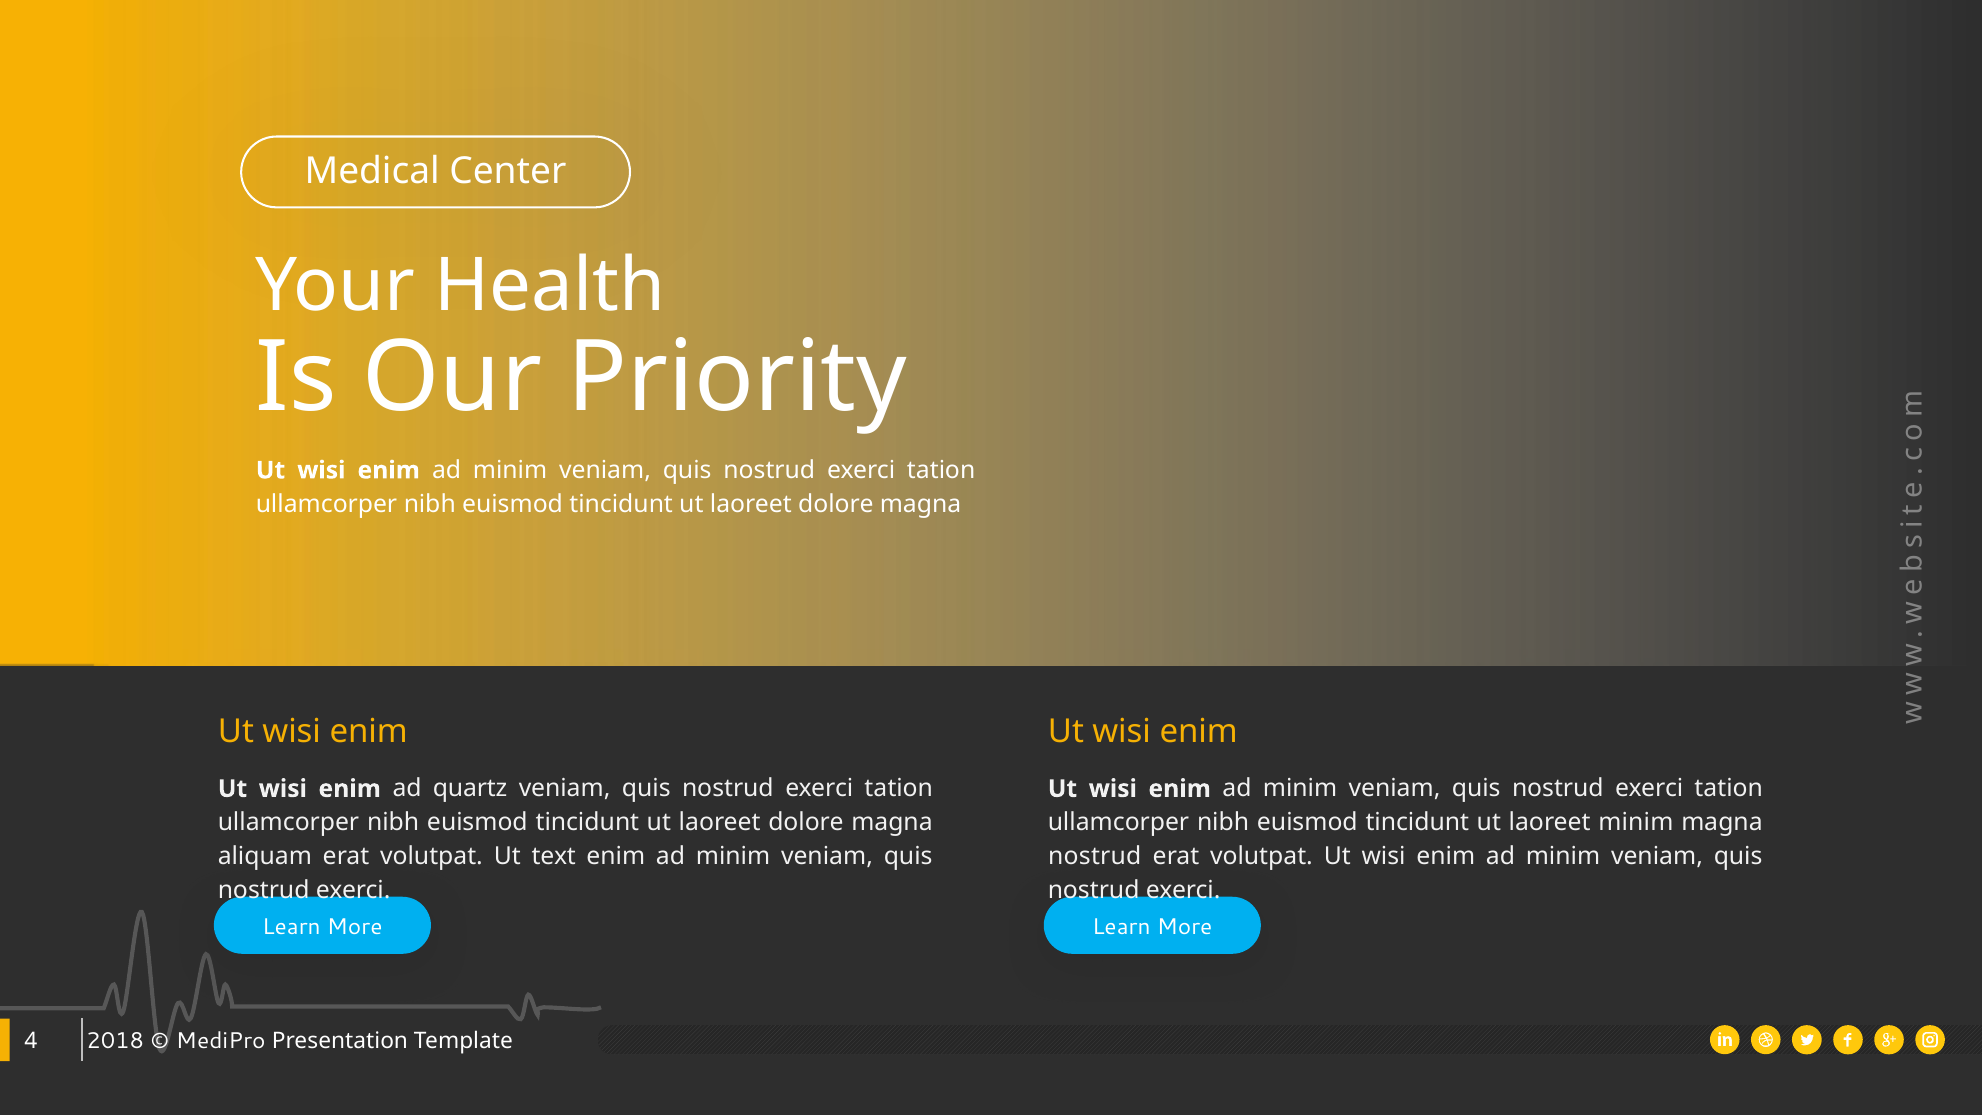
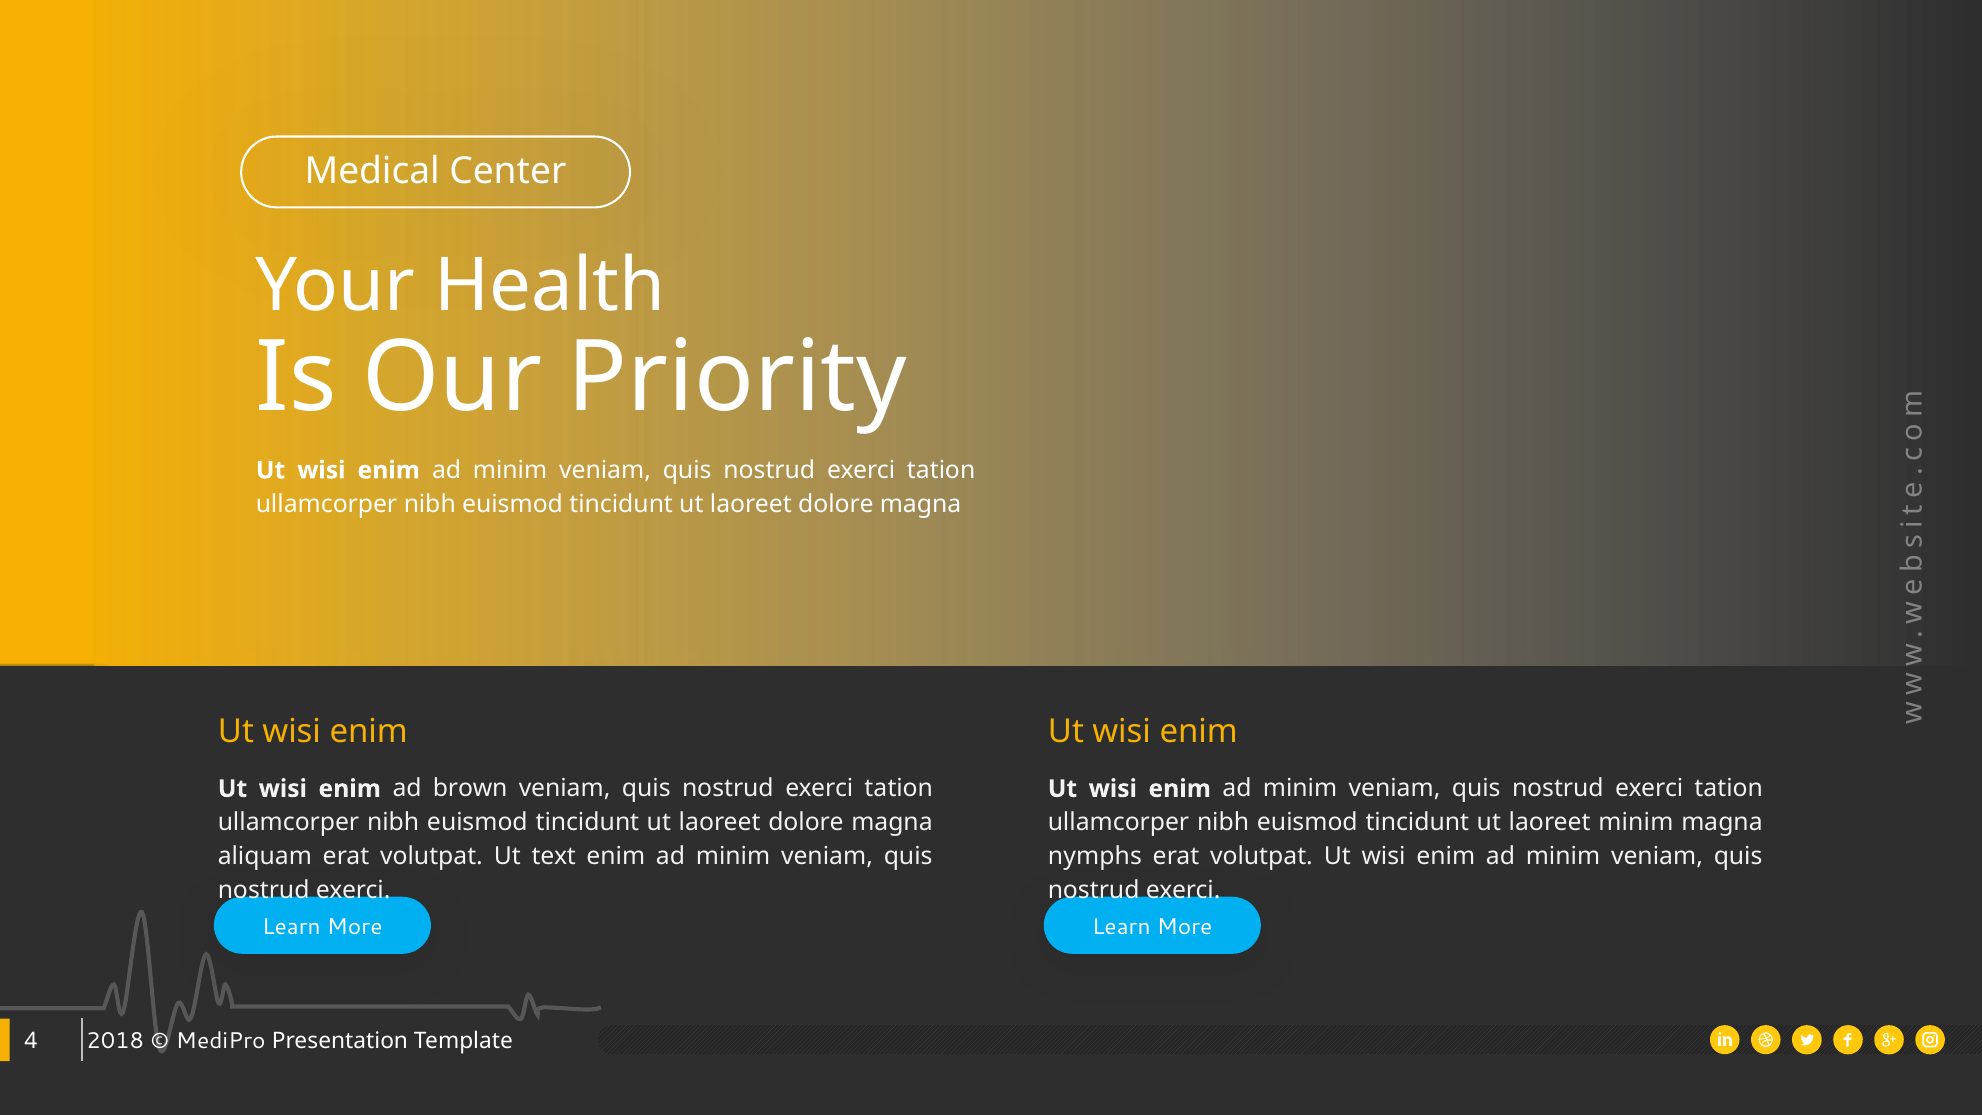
quartz: quartz -> brown (470, 789)
nostrud: nostrud -> nymphs (1095, 856)
